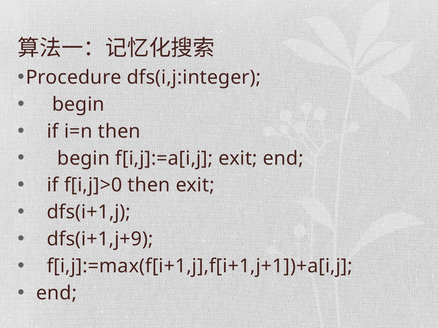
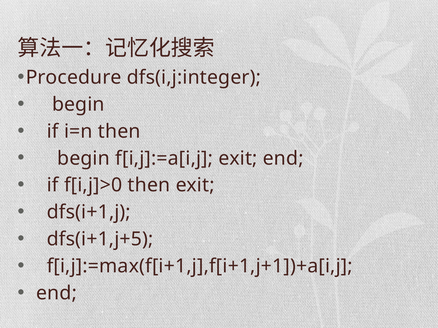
dfs(i+1,j+9: dfs(i+1,j+9 -> dfs(i+1,j+5 (100, 240)
